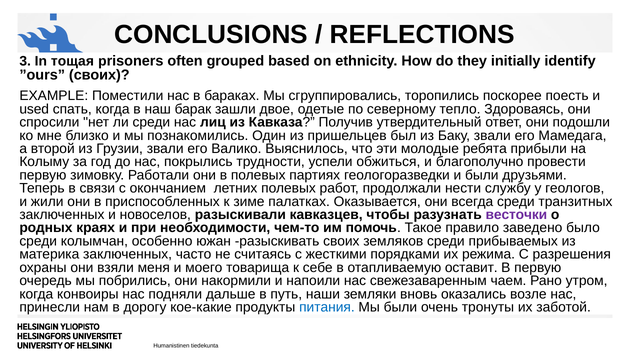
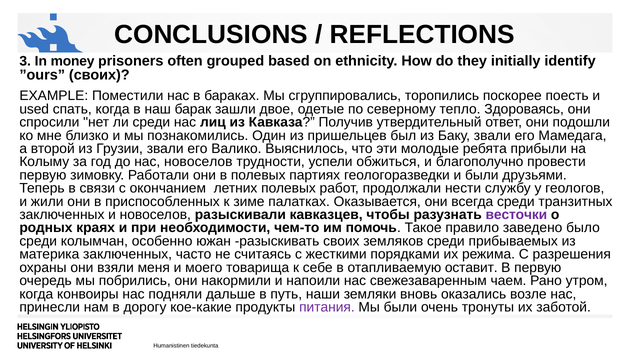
тощая: тощая -> money (73, 61)
нас покрылись: покрылись -> новоселов (198, 162)
питания colour: blue -> purple (327, 308)
